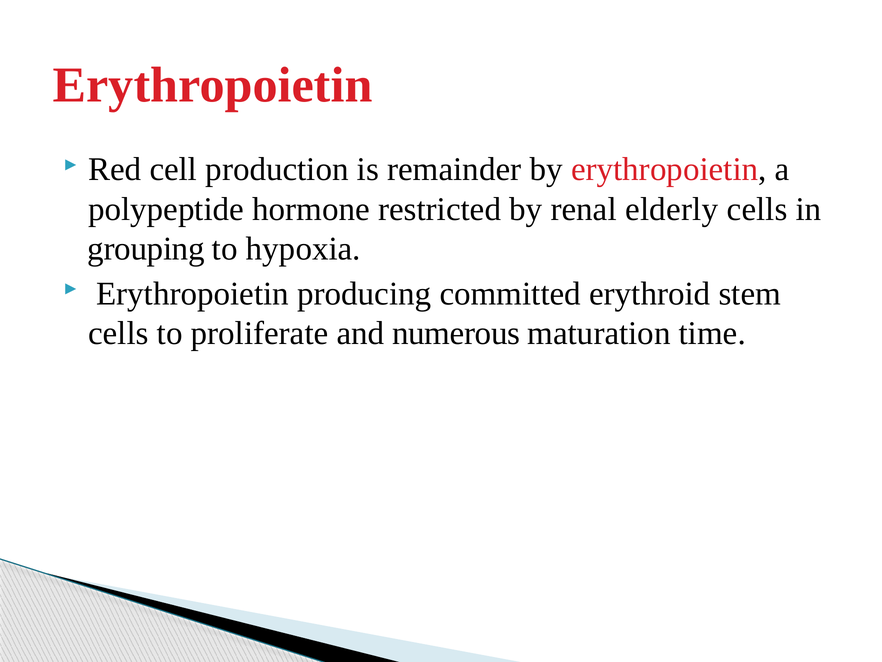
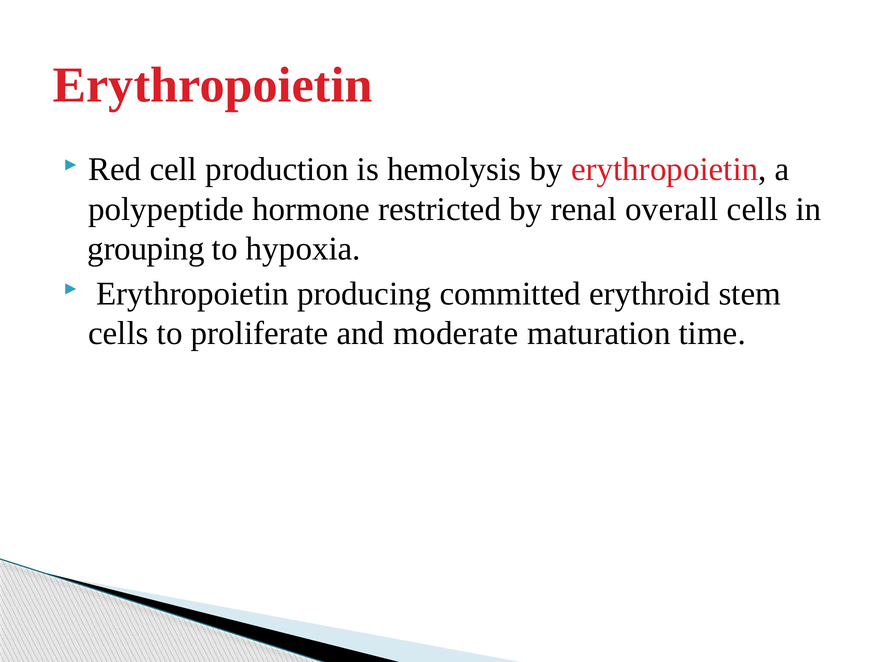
remainder: remainder -> hemolysis (454, 169)
elderly: elderly -> overall (672, 209)
numerous: numerous -> moderate (456, 333)
